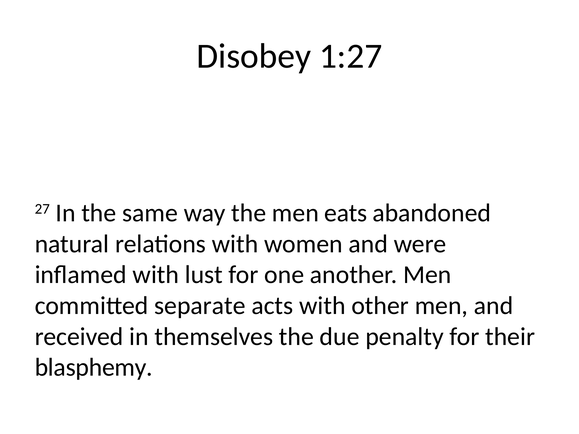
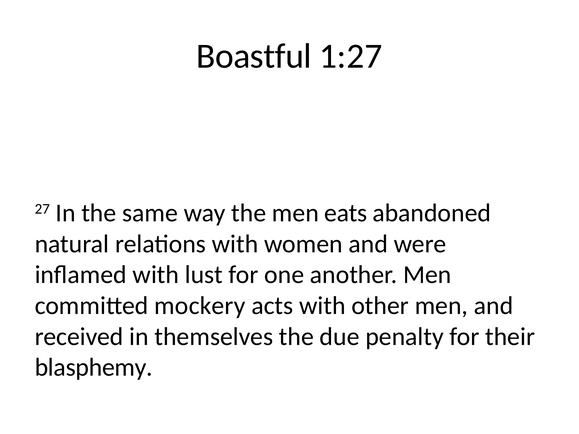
Disobey: Disobey -> Boastful (254, 56)
separate: separate -> mockery (200, 306)
